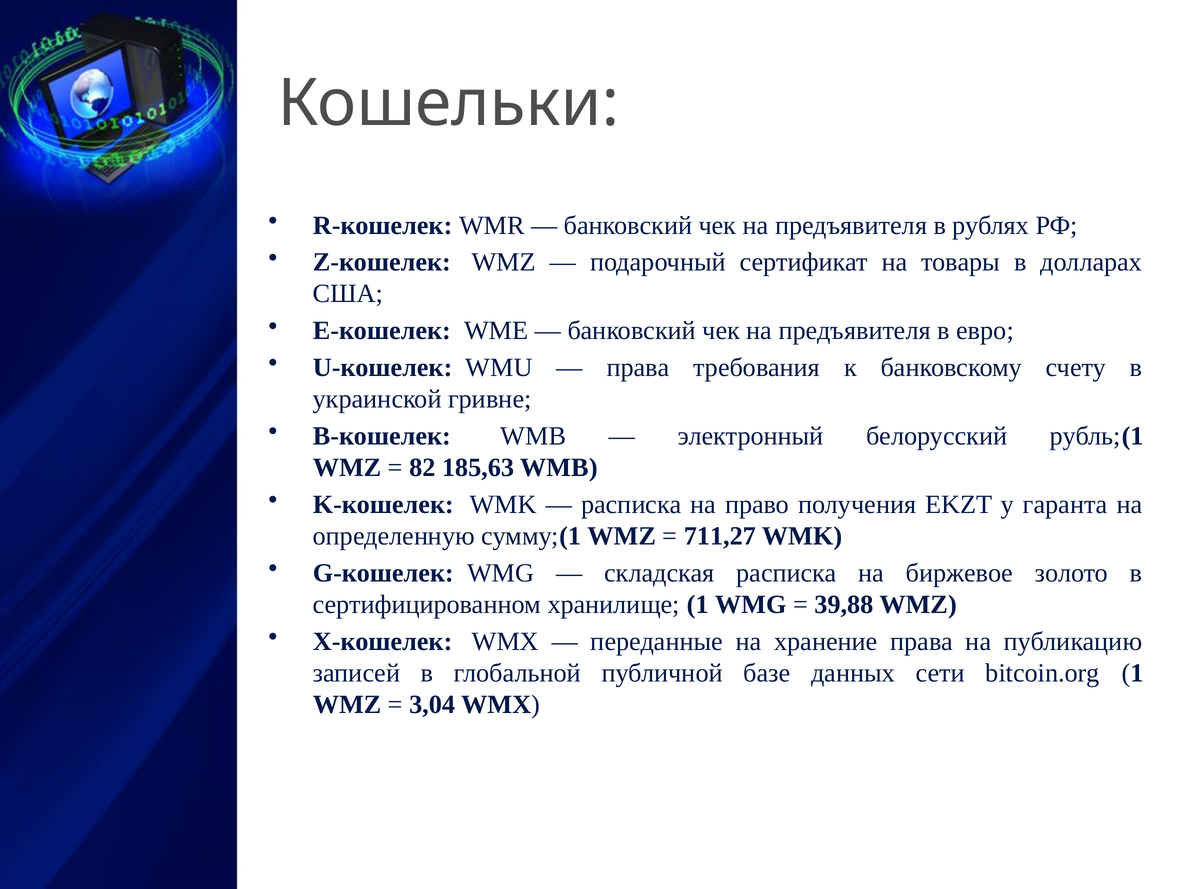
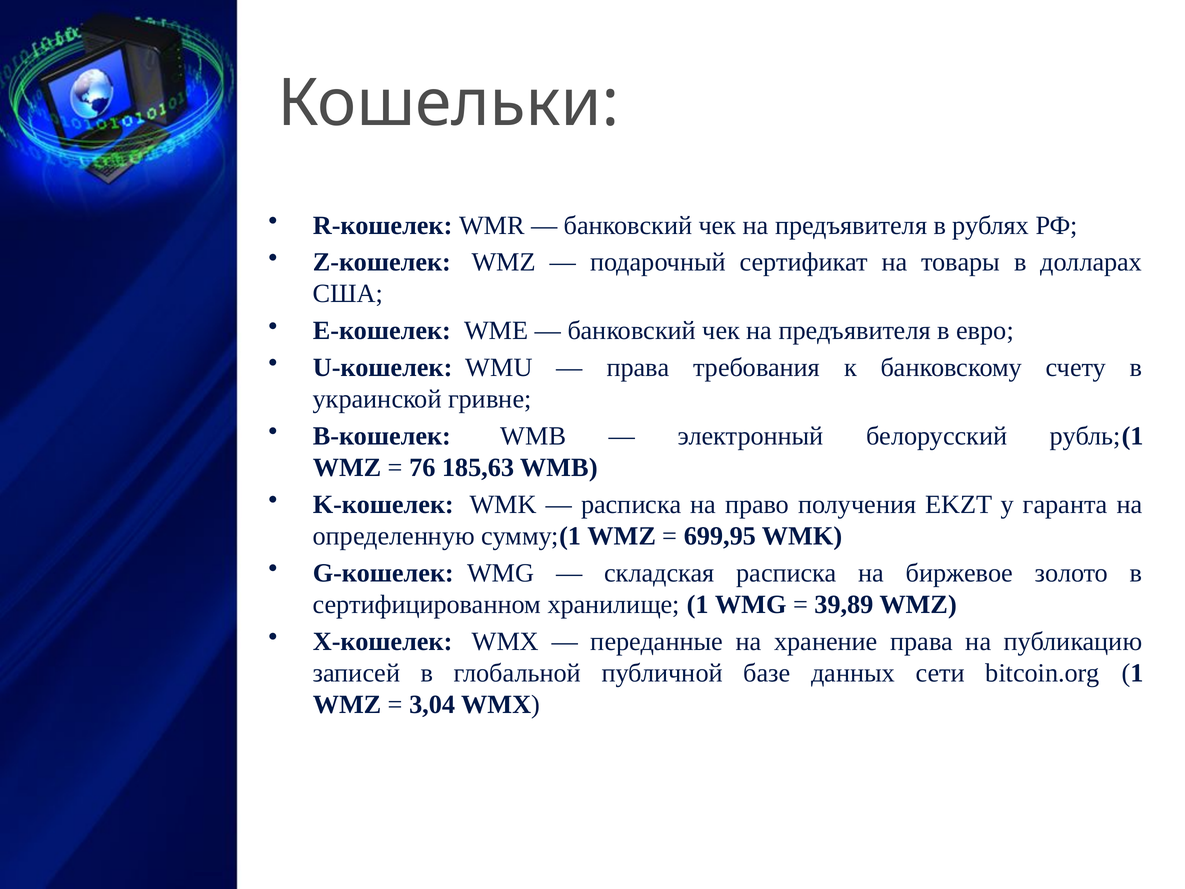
82: 82 -> 76 (422, 467)
711,27: 711,27 -> 699,95 (720, 536)
39,88: 39,88 -> 39,89 (844, 604)
